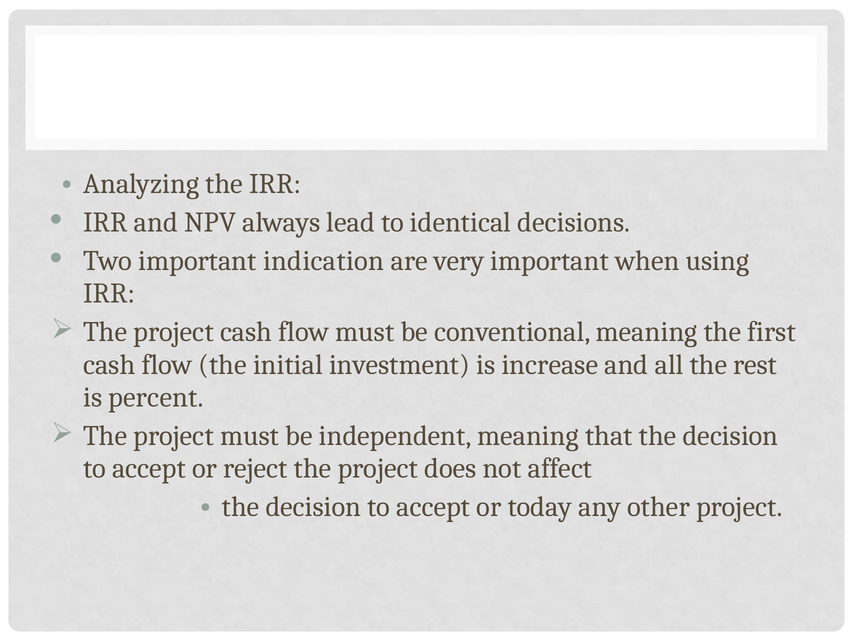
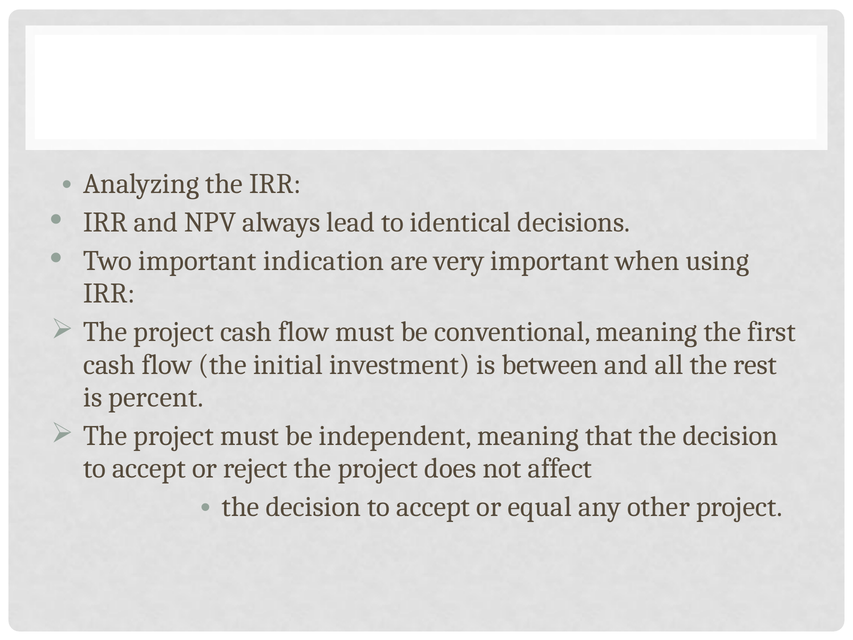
increase: increase -> between (550, 365)
today: today -> equal (540, 507)
